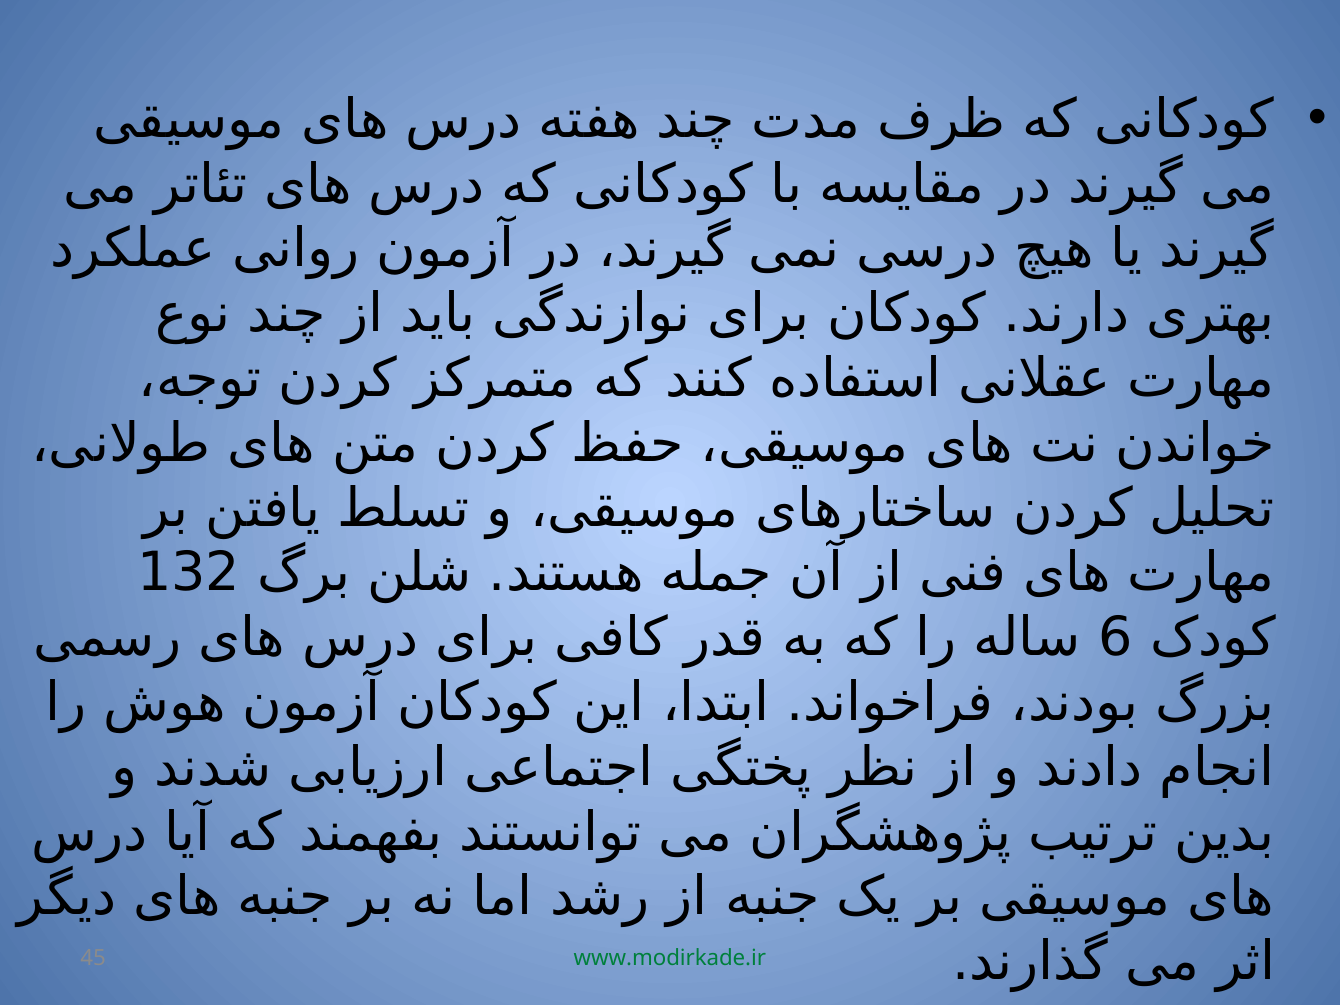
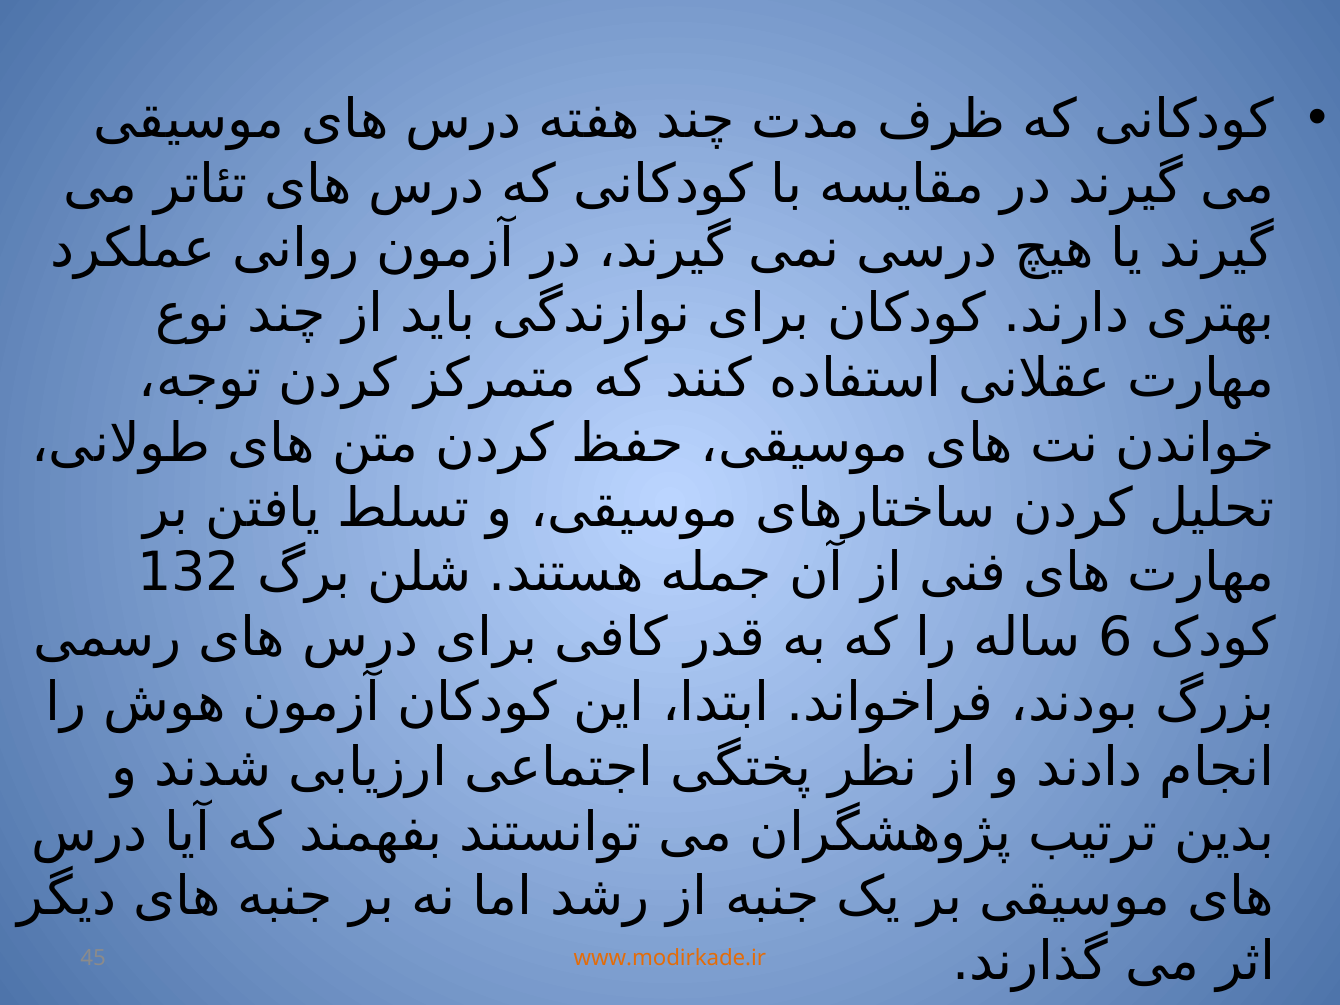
www.modirkade.ir colour: green -> orange (670, 958)
